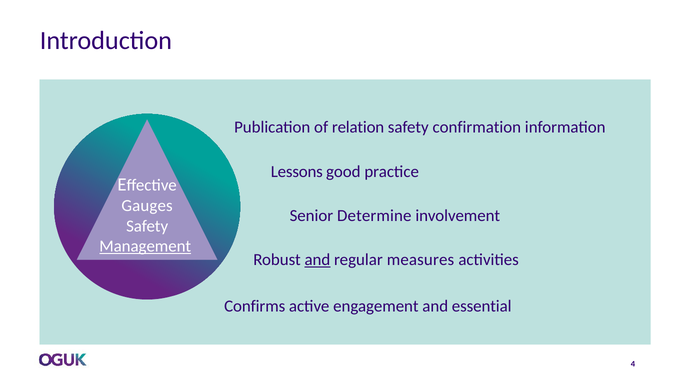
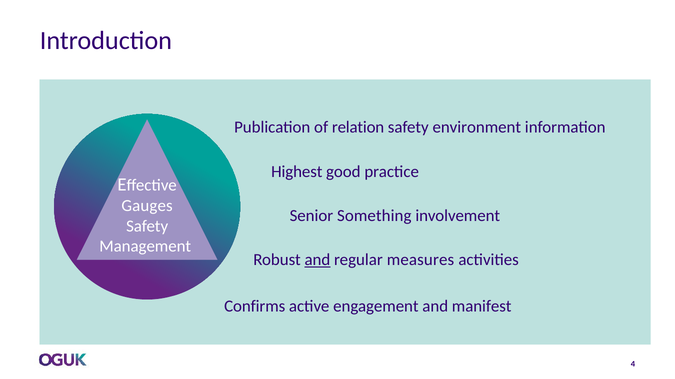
confirmation: confirmation -> environment (477, 127)
Lessons: Lessons -> Highest (297, 172)
Determine: Determine -> Something (374, 216)
Management underline: present -> none (145, 247)
essential: essential -> manifest (482, 307)
